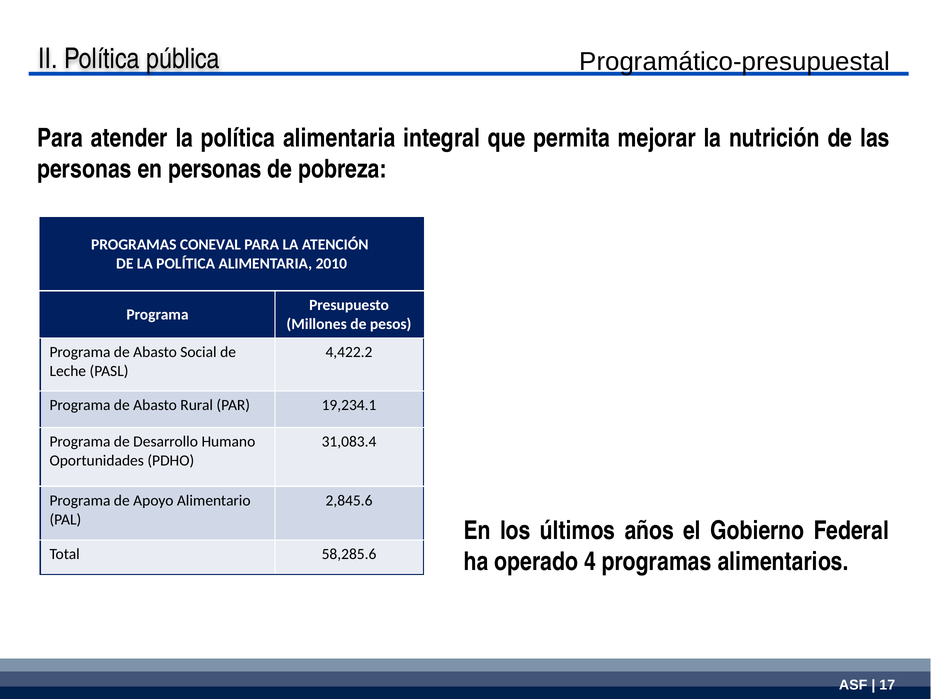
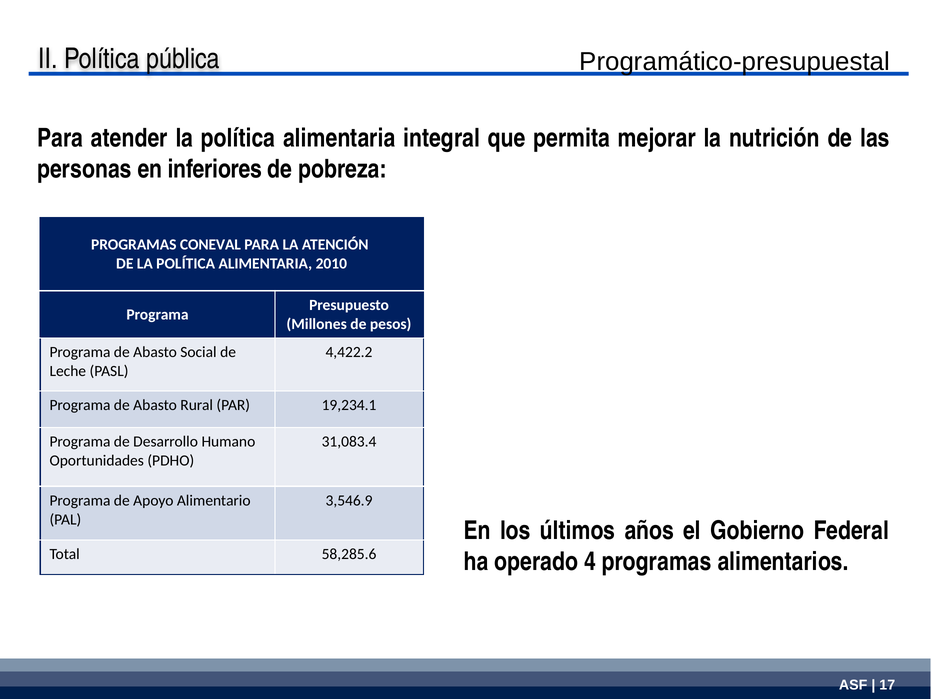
en personas: personas -> inferiores (215, 169)
2,845.6: 2,845.6 -> 3,546.9 (349, 500)
